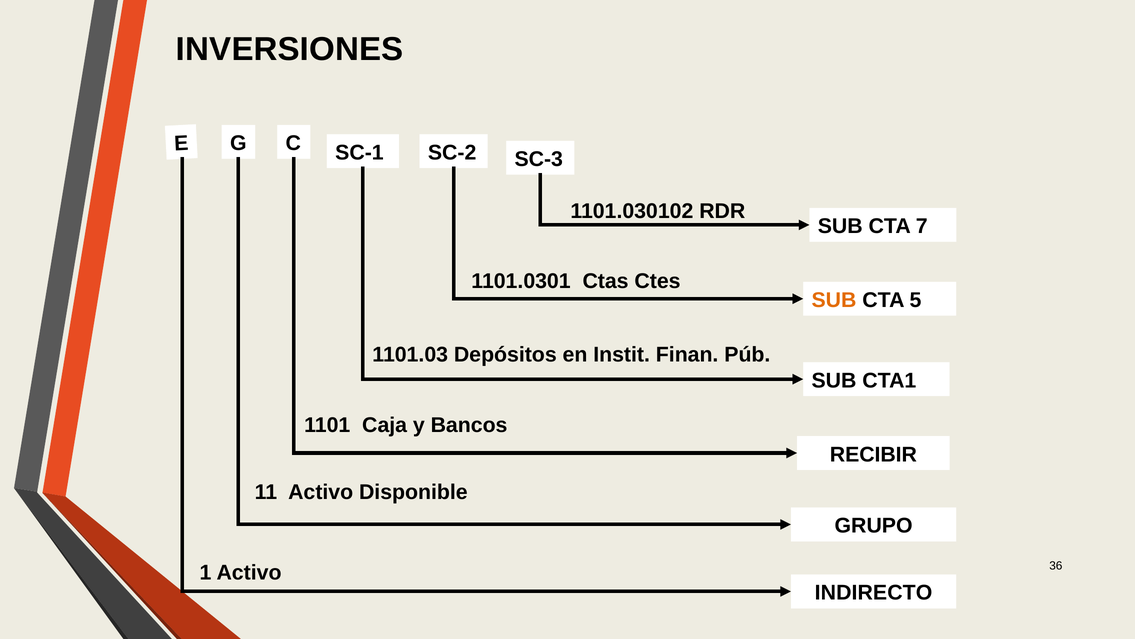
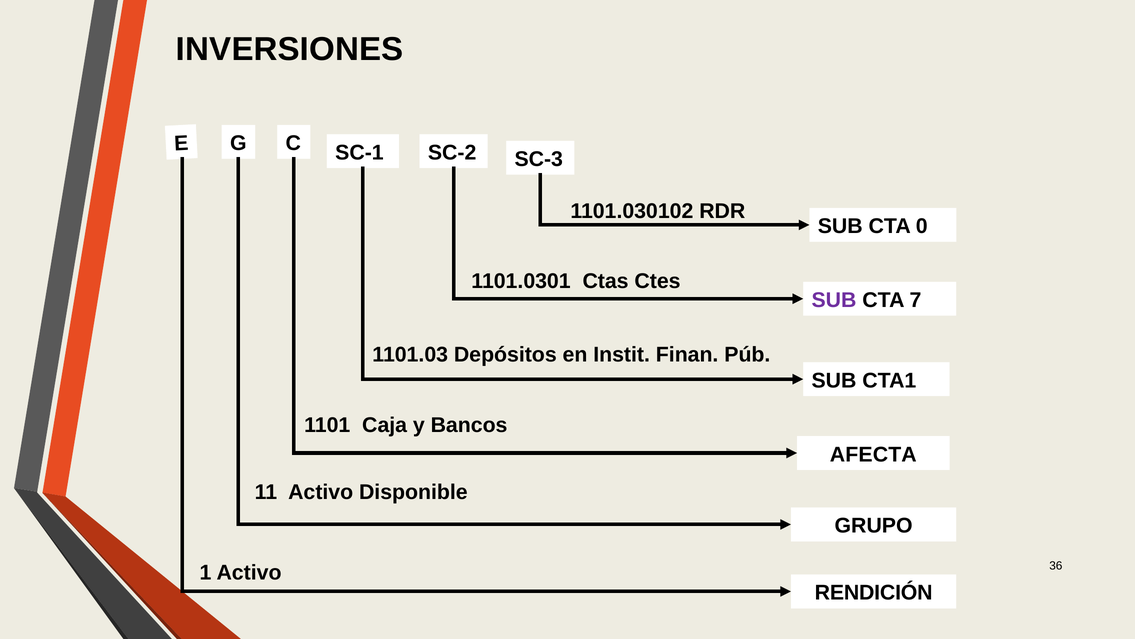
7: 7 -> 0 (922, 226)
SUB colour: orange -> purple (834, 300)
5: 5 -> 7 (915, 300)
RECIBIR: RECIBIR -> AFECTA (873, 454)
INDIRECTO: INDIRECTO -> RENDICIÓN (874, 592)
